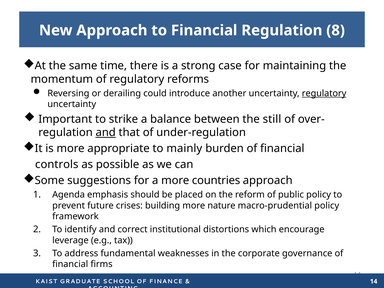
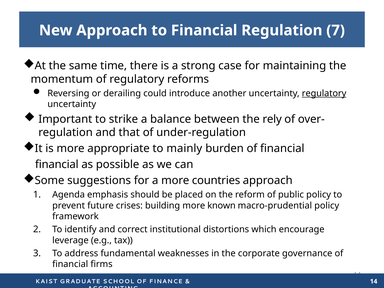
8: 8 -> 7 (336, 30)
still: still -> rely (272, 119)
and underline: present -> none (106, 133)
controls: controls -> financial (57, 164)
nature: nature -> known (221, 206)
